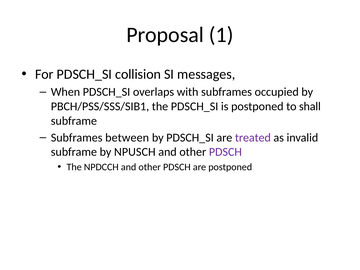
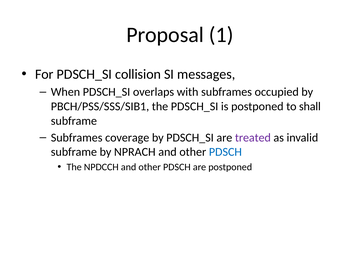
between: between -> coverage (127, 138)
NPUSCH: NPUSCH -> NPRACH (135, 152)
PDSCH colour: purple -> blue (225, 152)
